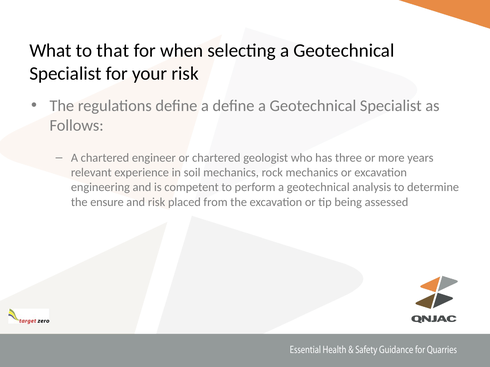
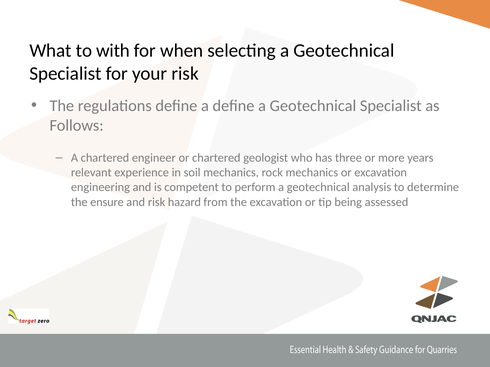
that: that -> with (113, 51)
placed: placed -> hazard (184, 202)
